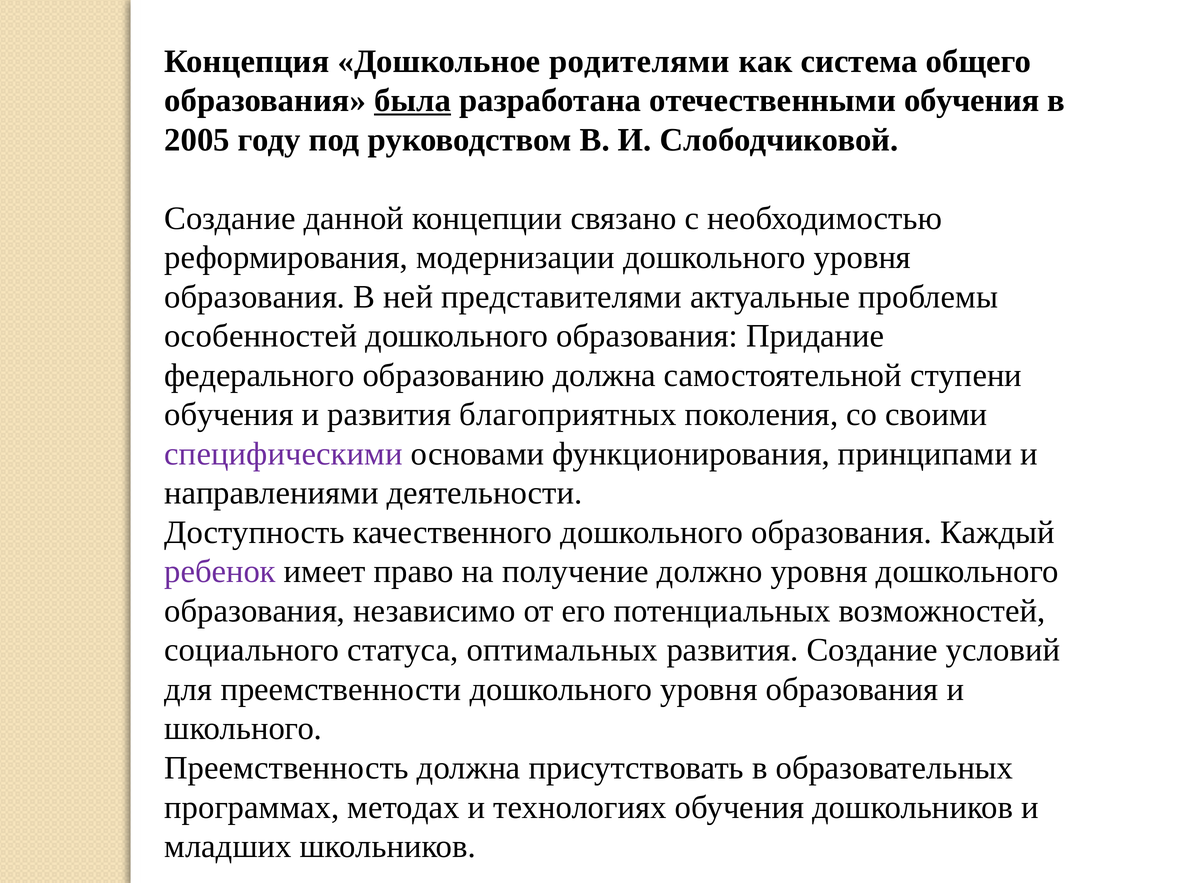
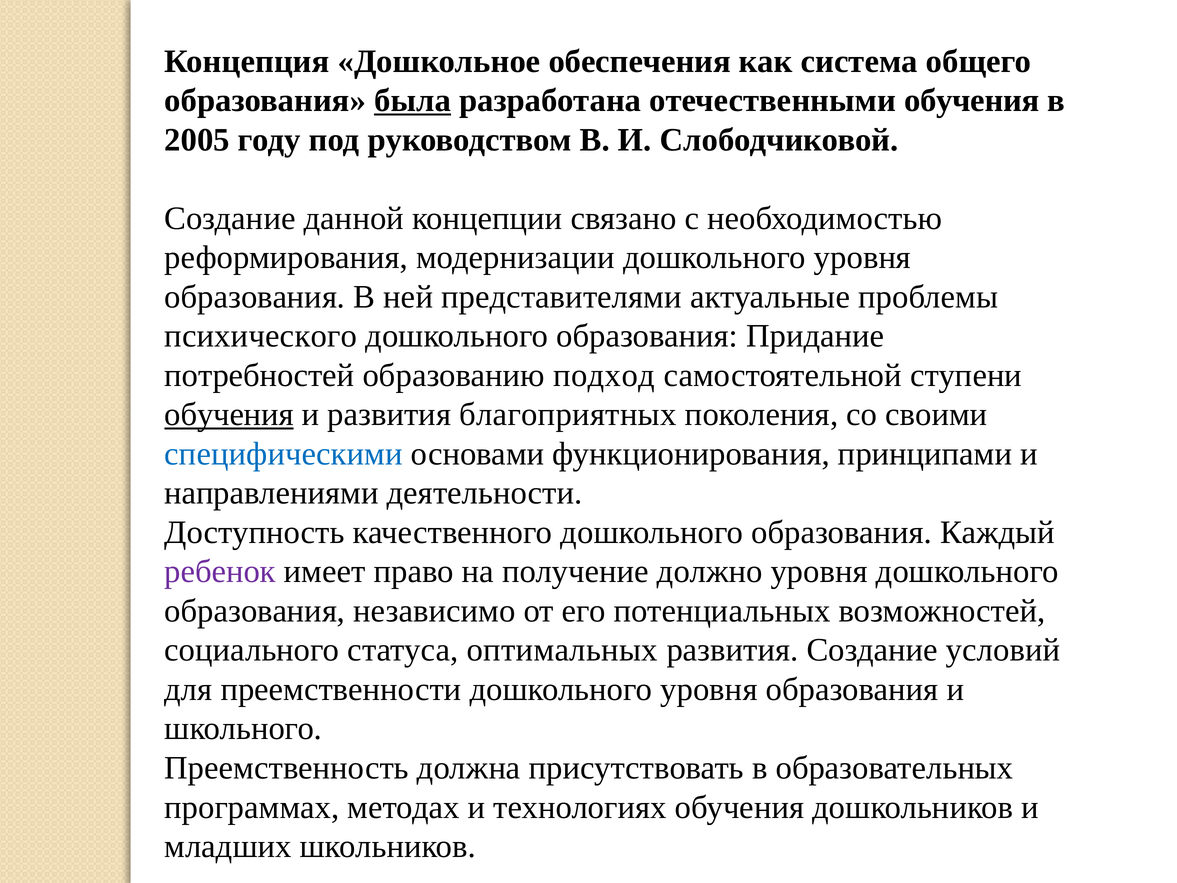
родителями: родителями -> обеспечения (640, 61)
особенностей: особенностей -> психического (261, 336)
федерального: федерального -> потребностей (259, 375)
образованию должна: должна -> подход (604, 375)
обучения underline: none -> present (229, 414)
специфическими colour: purple -> blue (283, 454)
